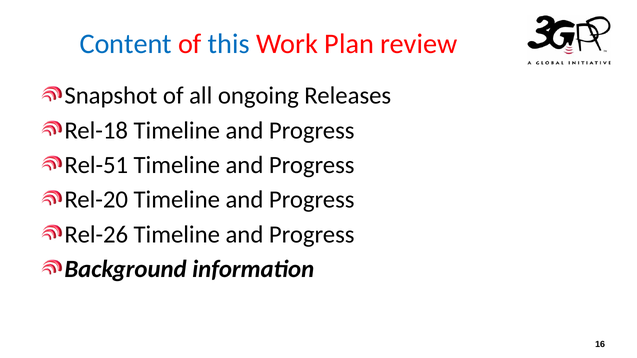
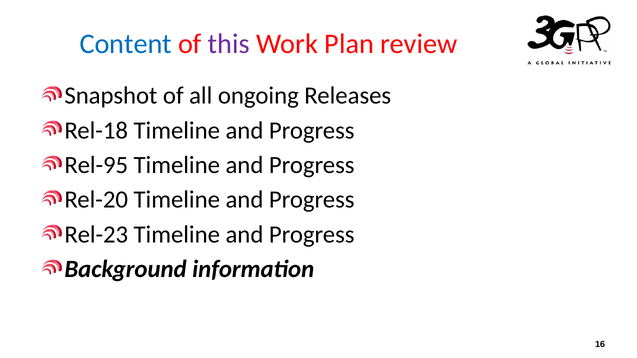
this colour: blue -> purple (229, 44)
Rel-51: Rel-51 -> Rel-95 (96, 165)
Rel-26: Rel-26 -> Rel-23 (96, 235)
